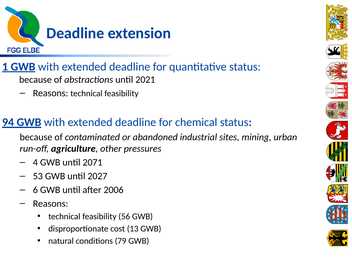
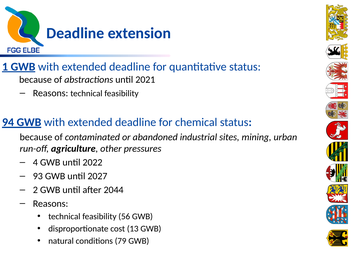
2071: 2071 -> 2022 (93, 162)
53: 53 -> 93 (38, 176)
6: 6 -> 2 (35, 190)
2006: 2006 -> 2044 (114, 190)
